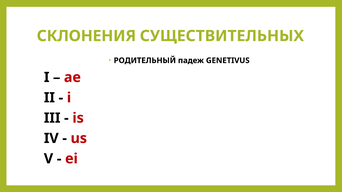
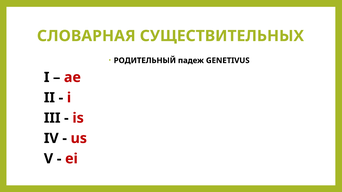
СКЛОНЕНИЯ: СКЛОНЕНИЯ -> СЛОВАРНАЯ (86, 36)
